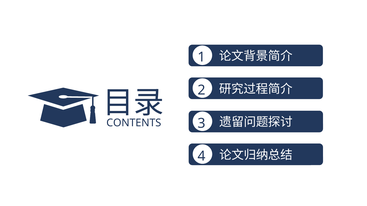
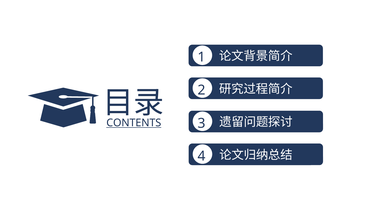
CONTENTS underline: none -> present (134, 123)
